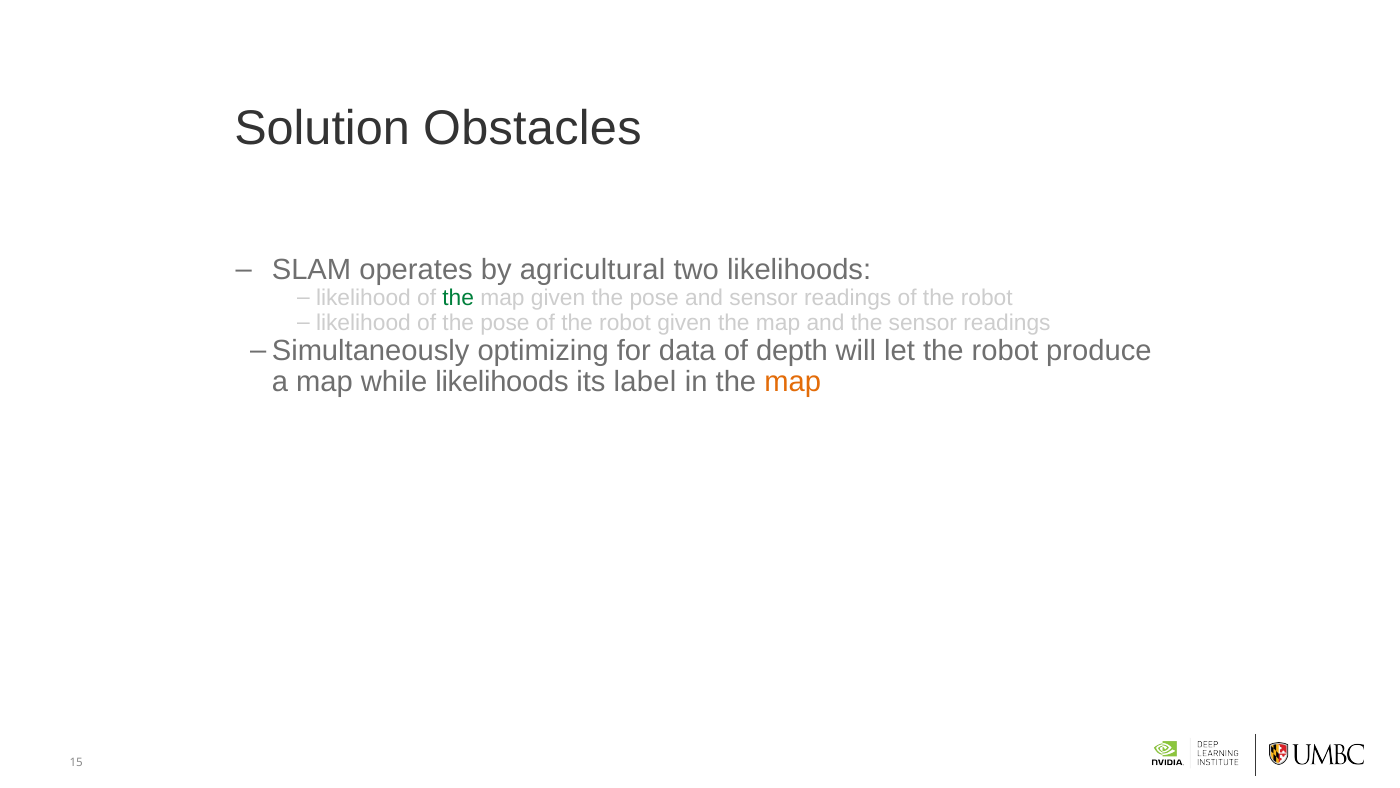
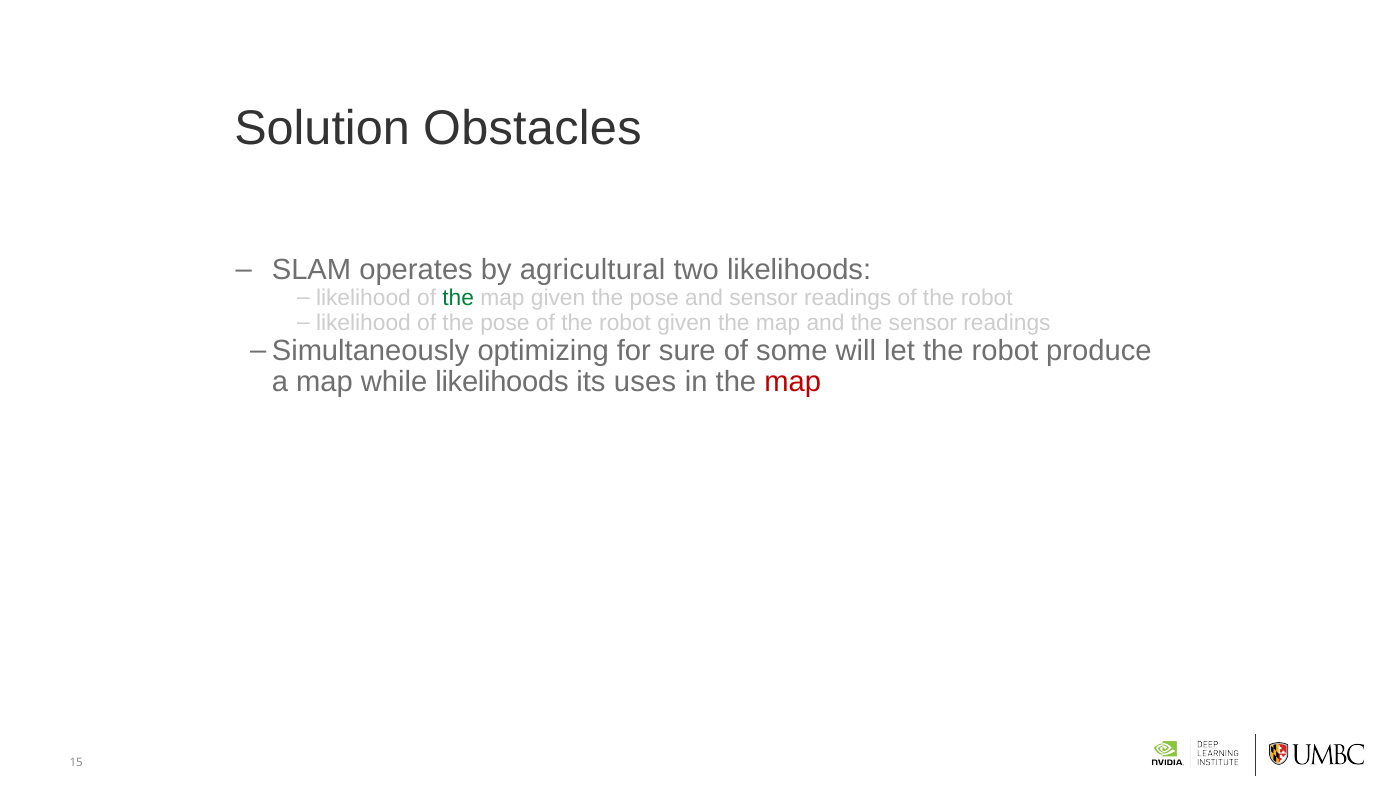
data: data -> sure (687, 351)
depth: depth -> some (792, 351)
label: label -> uses (645, 382)
map colour: orange -> red (793, 382)
